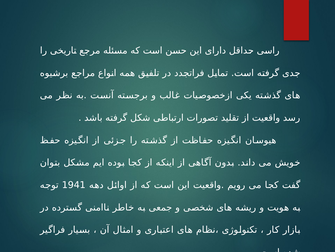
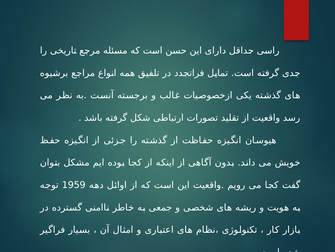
1941: 1941 -> 1959 (74, 185)
